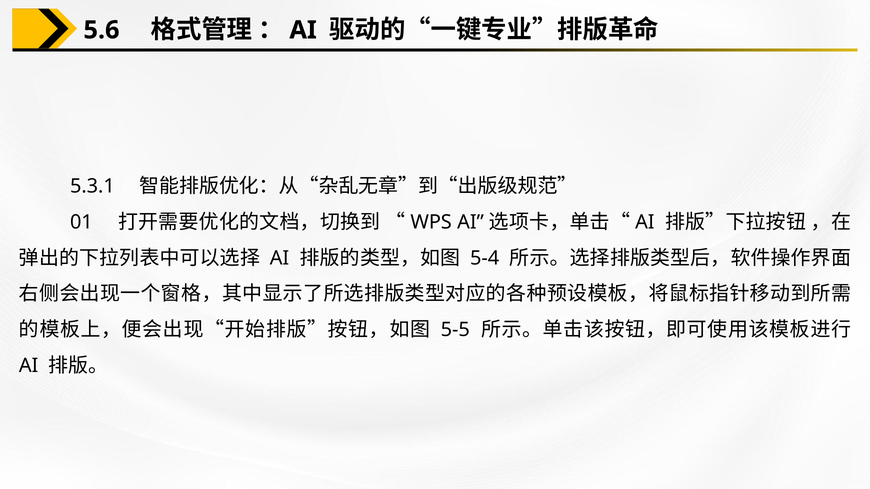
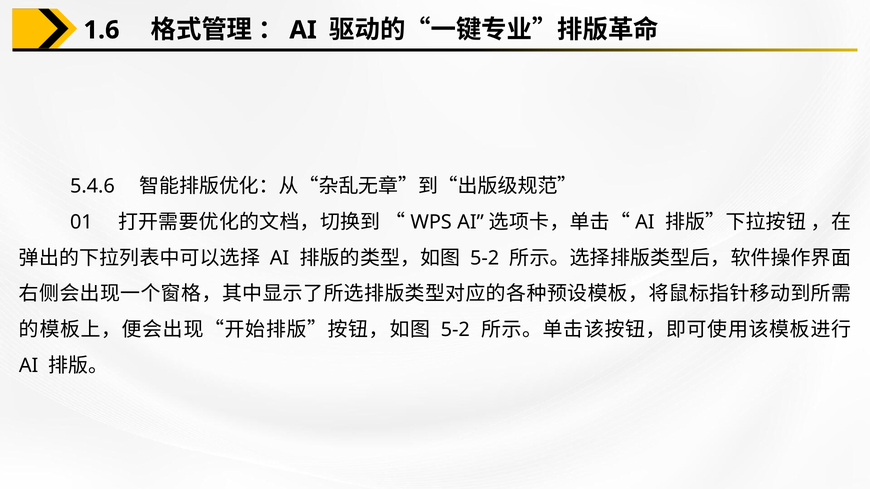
5.6: 5.6 -> 1.6 (102, 30)
5.3.1: 5.3.1 -> 5.4.6 (92, 187)
5-4: 5-4 -> 5-2 (485, 258)
5-5: 5-5 -> 5-2 (455, 330)
